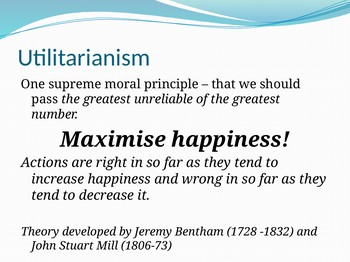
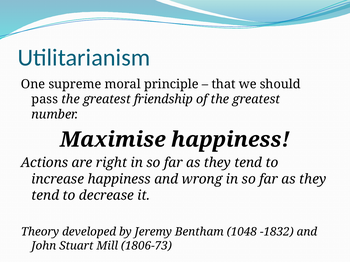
unreliable: unreliable -> friendship (163, 99)
1728: 1728 -> 1048 (242, 232)
